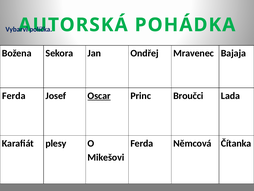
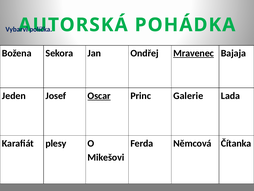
Mravenec underline: none -> present (194, 53)
Ferda: Ferda -> Jeden (14, 96)
Broučci: Broučci -> Galerie (188, 96)
